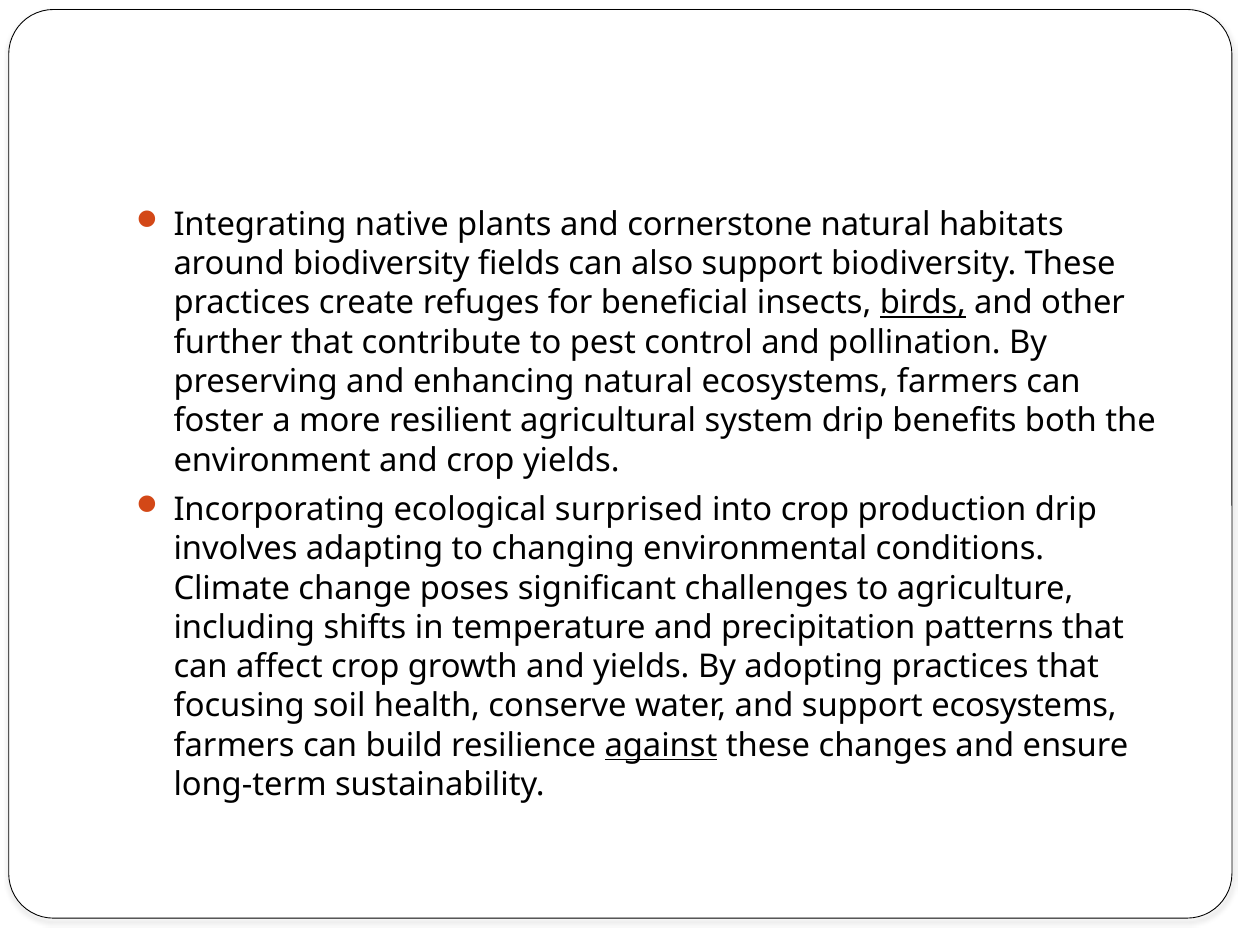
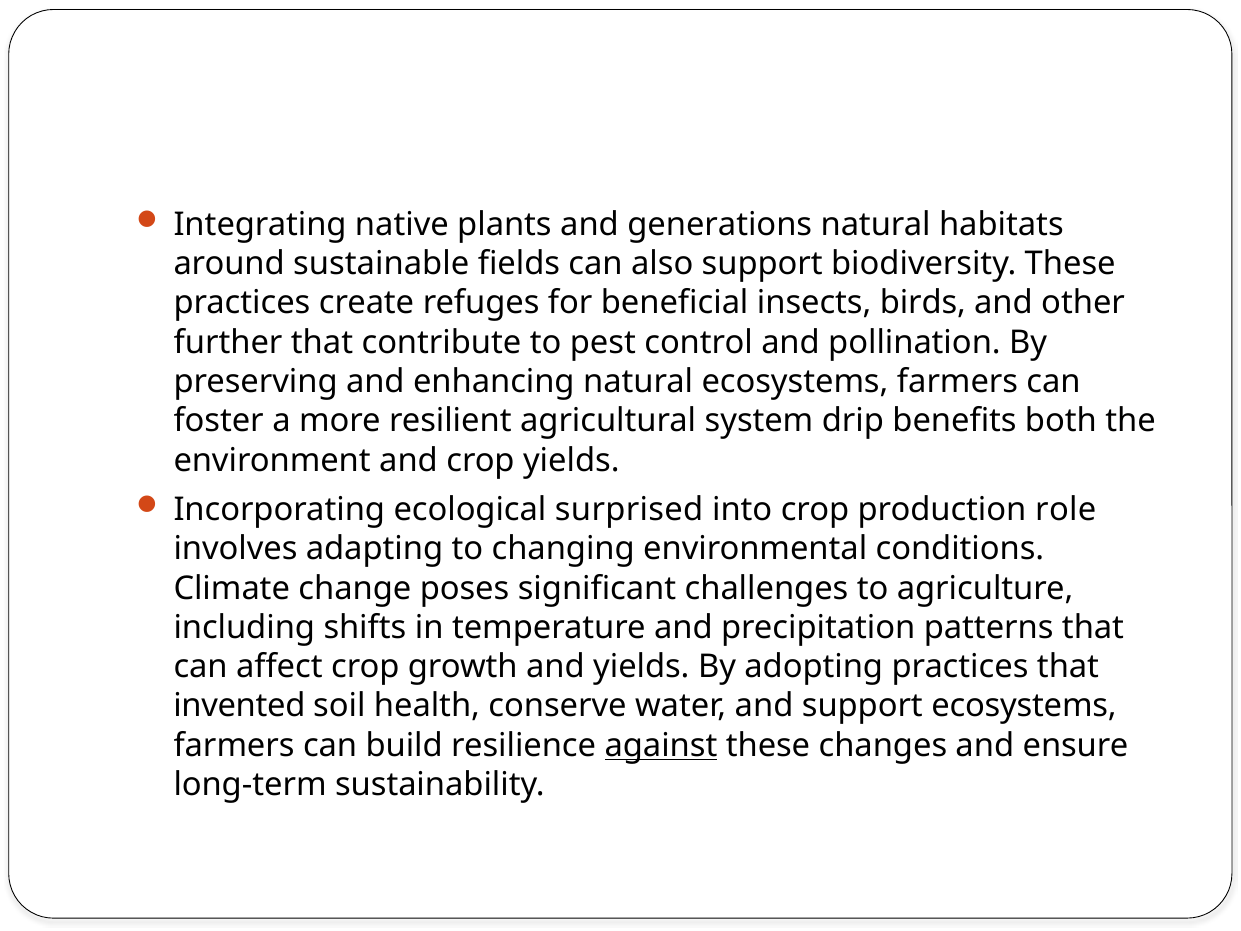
cornerstone: cornerstone -> generations (720, 225)
around biodiversity: biodiversity -> sustainable (381, 264)
birds underline: present -> none (923, 303)
production drip: drip -> role (1066, 510)
focusing: focusing -> invented (239, 706)
